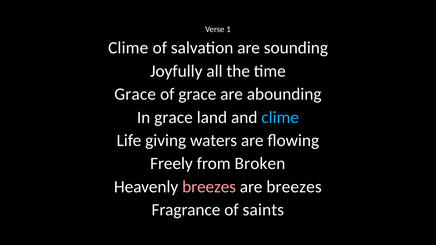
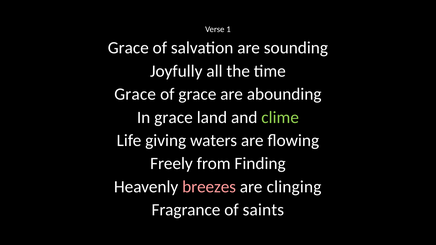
Clime: Clime -> Grace (128, 48)
clime colour: light blue -> light green (280, 117)
Broken: Broken -> Finding (260, 164)
are breezes: breezes -> clinging (294, 187)
